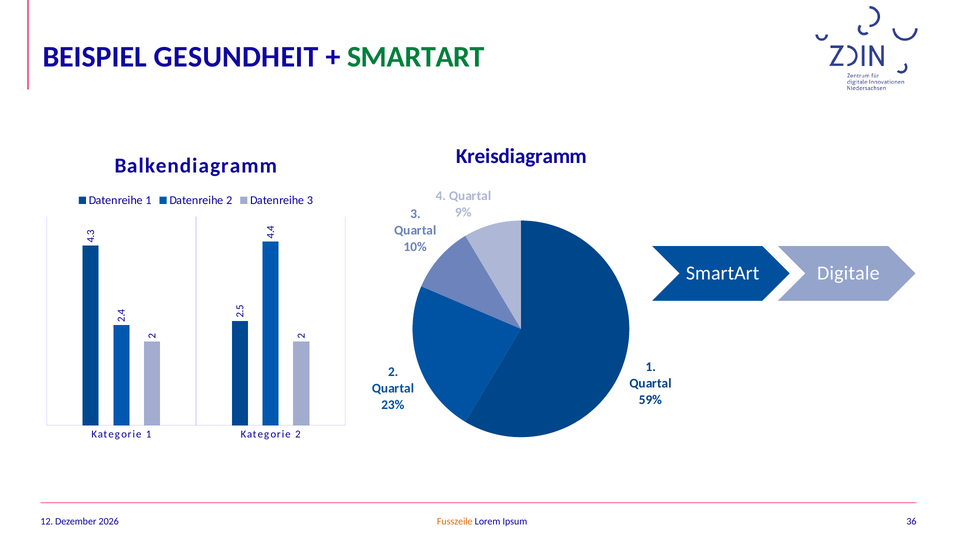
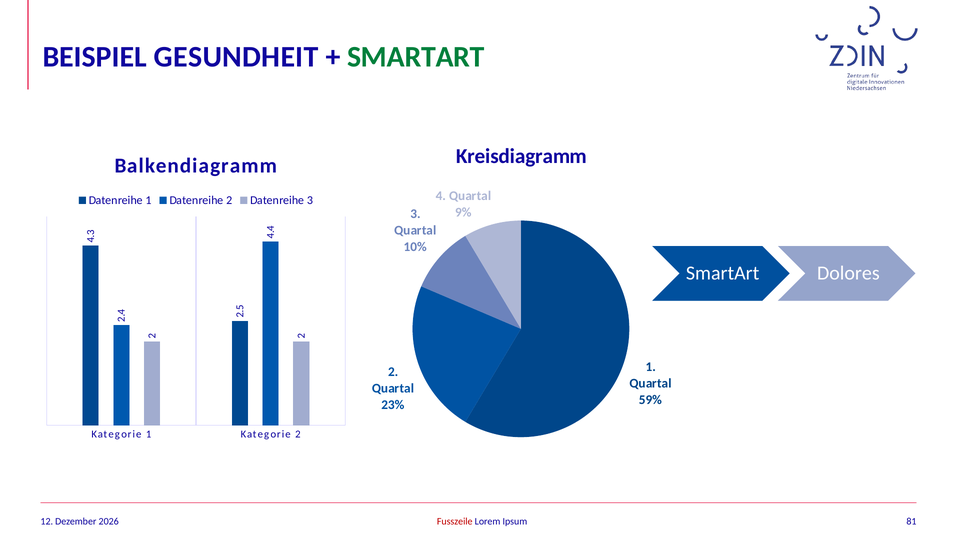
Digitale: Digitale -> Dolores (848, 273)
Fusszeile colour: orange -> red (455, 522)
36: 36 -> 81 (911, 522)
